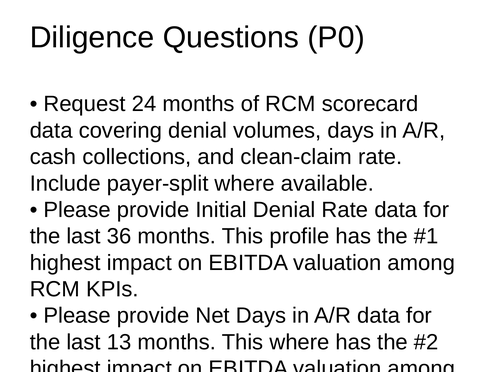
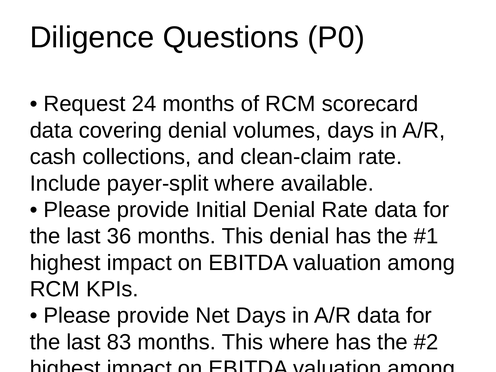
This profile: profile -> denial (299, 236)
13: 13 -> 83 (119, 342)
